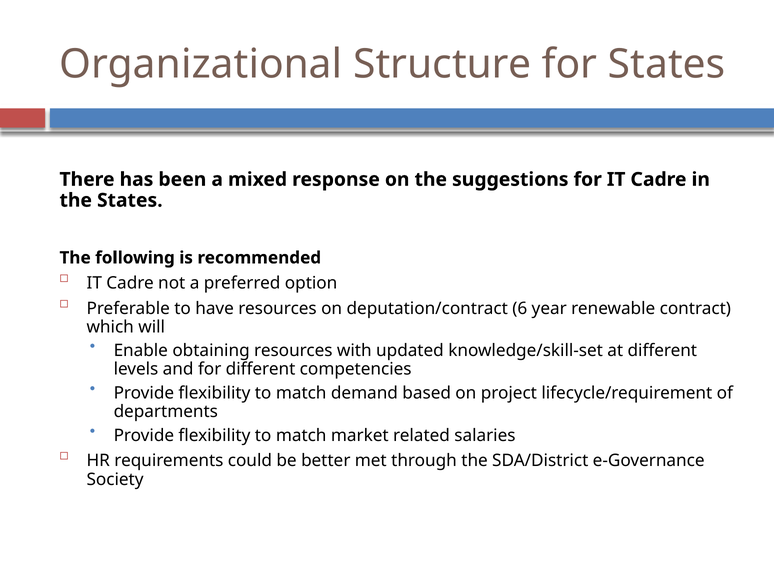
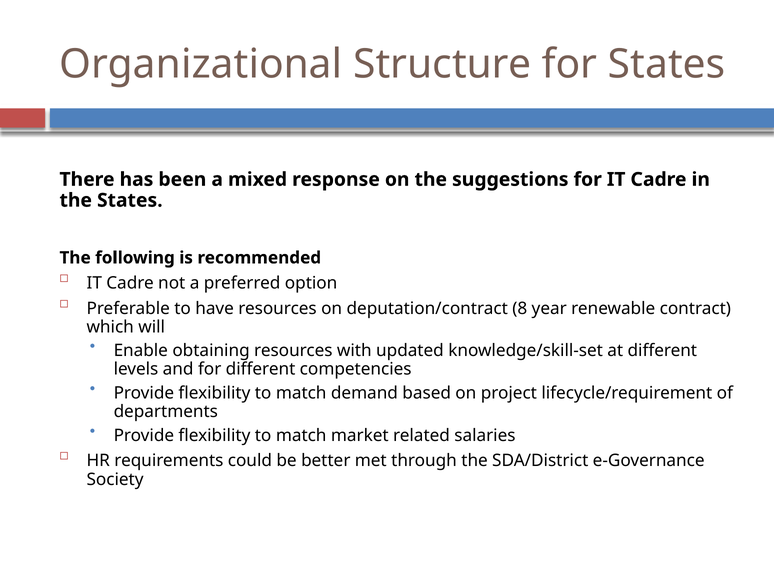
6: 6 -> 8 (520, 309)
